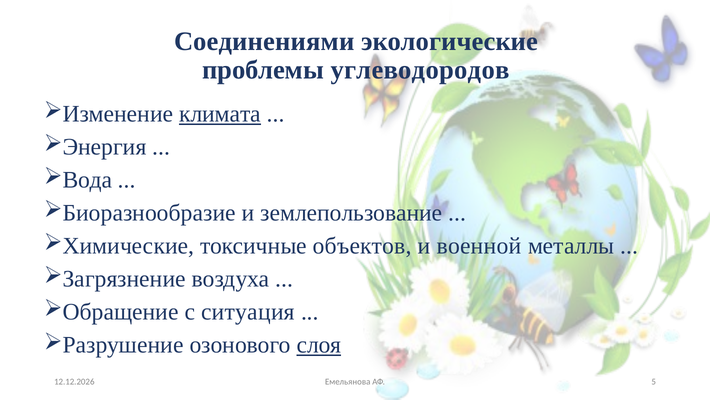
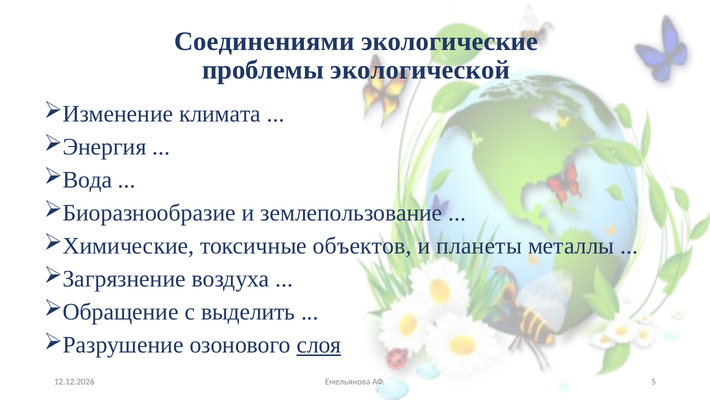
углеводородов: углеводородов -> экологической (420, 70)
климата underline: present -> none (220, 114)
военной: военной -> планеты (479, 246)
ситуация: ситуация -> выделить (248, 312)
